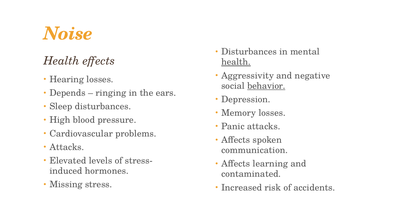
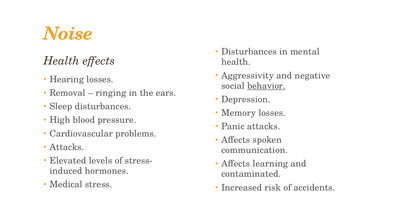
health underline: present -> none (236, 62)
Depends: Depends -> Removal (68, 93)
Missing: Missing -> Medical (66, 184)
